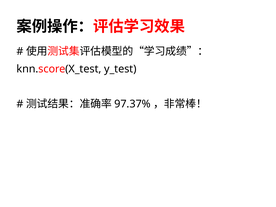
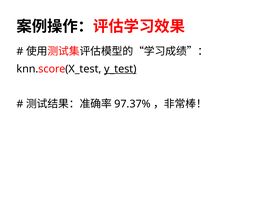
y_test underline: none -> present (120, 69)
